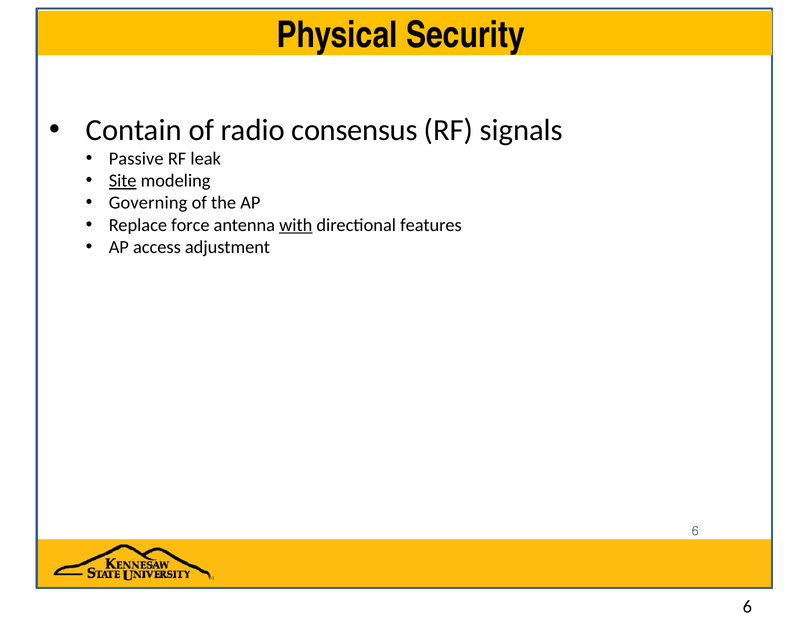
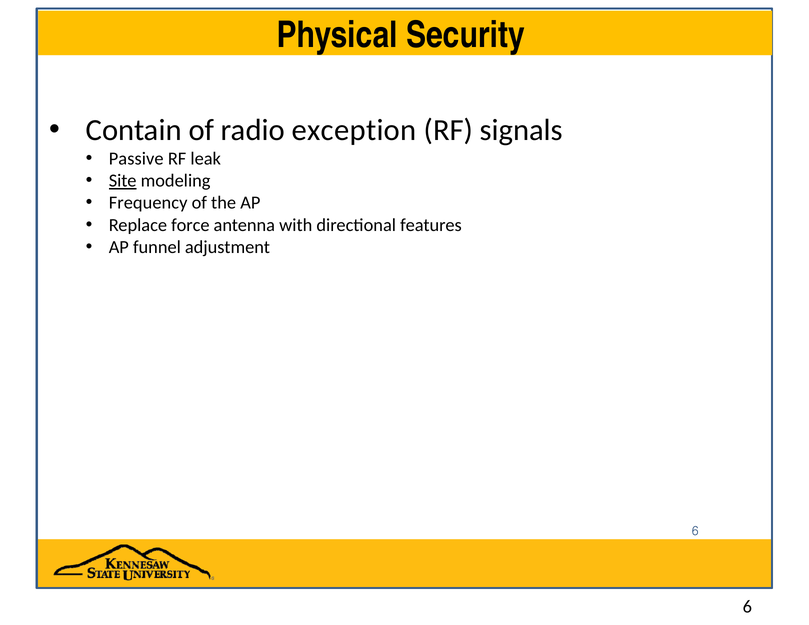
consensus: consensus -> exception (354, 130)
Governing: Governing -> Frequency (148, 203)
with underline: present -> none (296, 225)
access: access -> funnel (157, 247)
